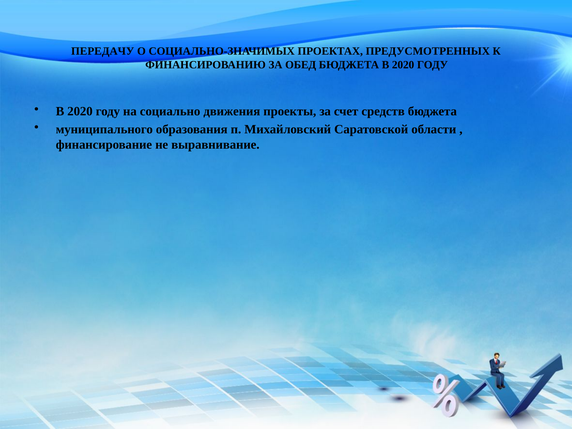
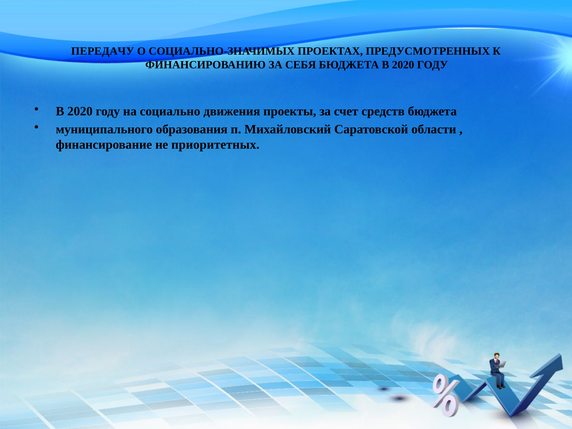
ОБЕД: ОБЕД -> СЕБЯ (301, 65)
выравнивание: выравнивание -> приоритетных (215, 145)
